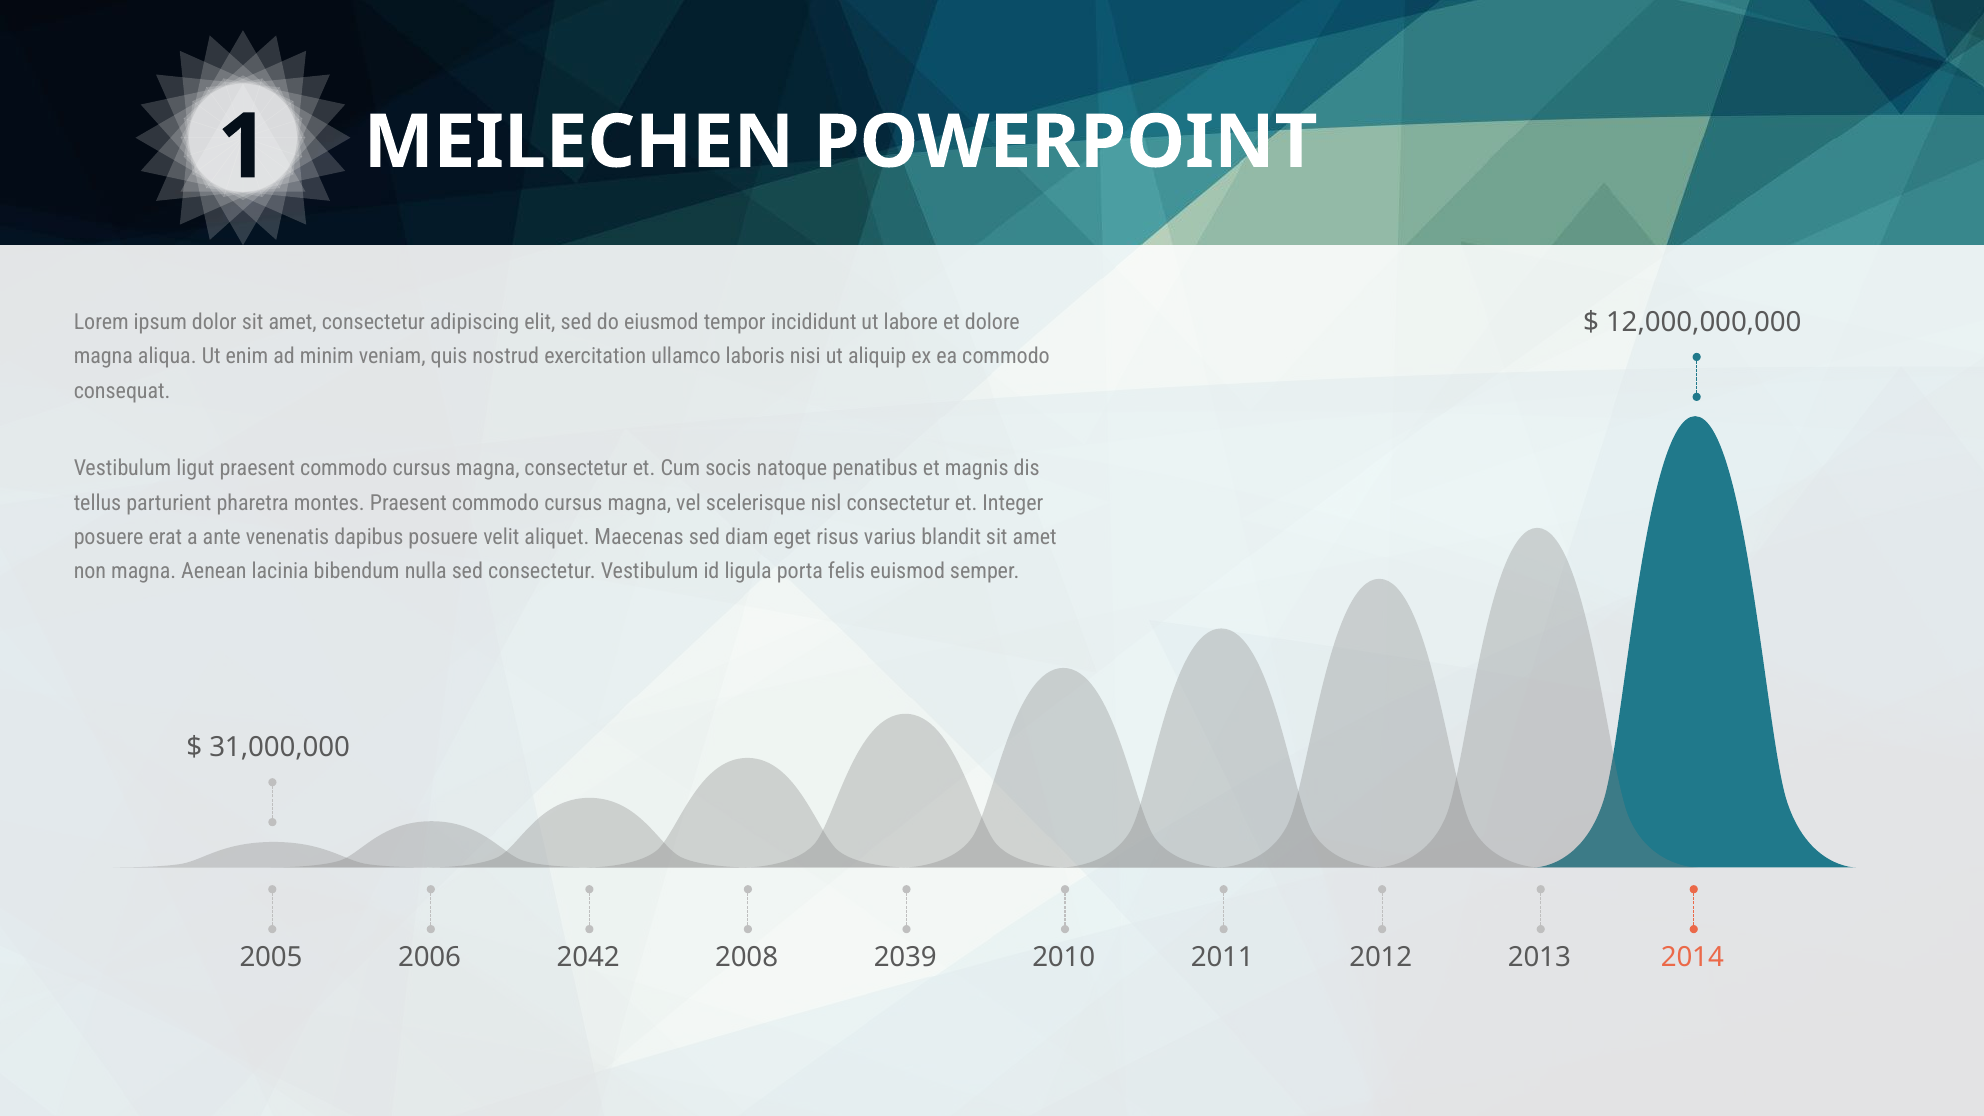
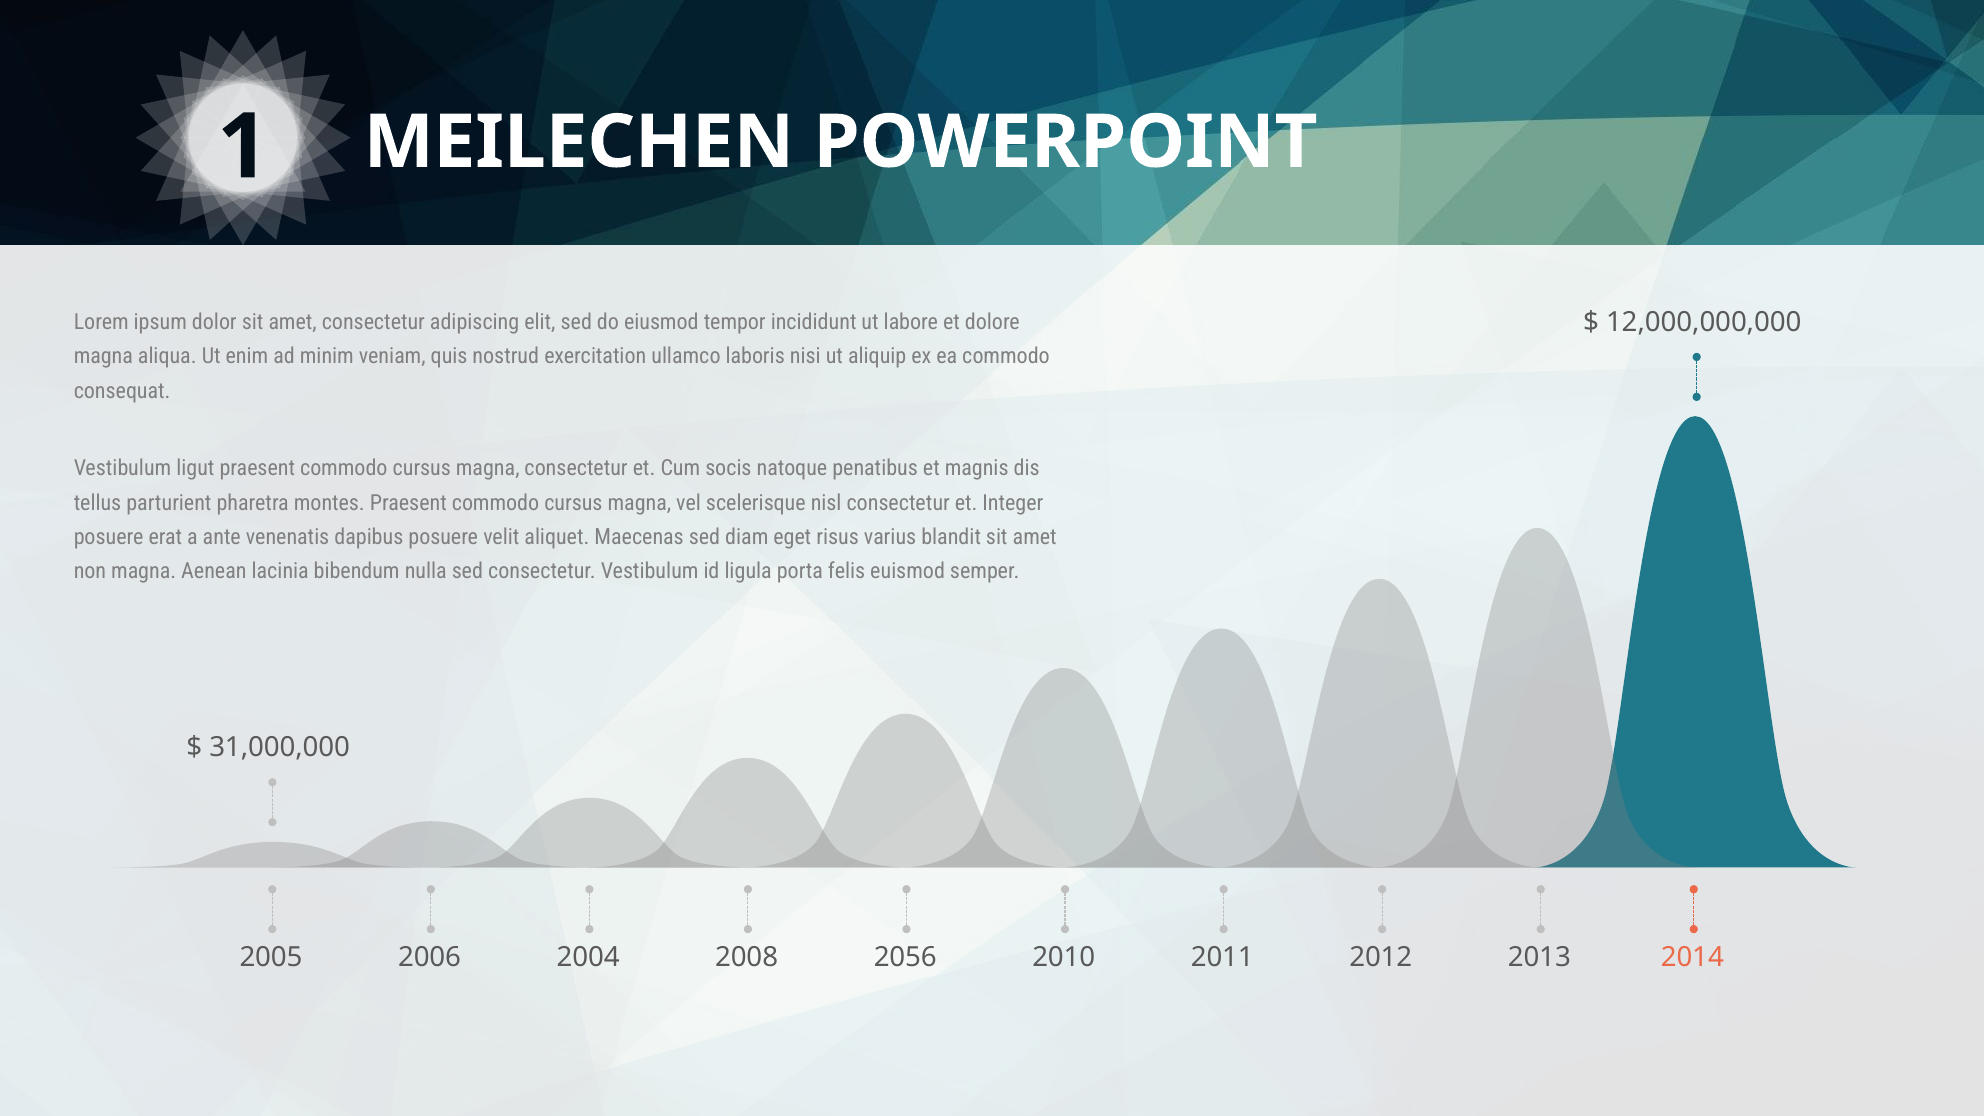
2042: 2042 -> 2004 (588, 958)
2039: 2039 -> 2056 (905, 958)
